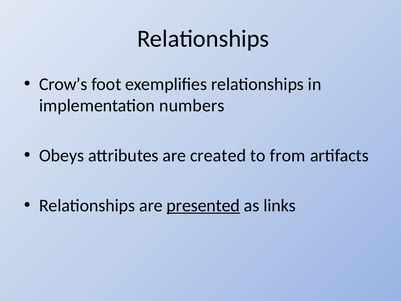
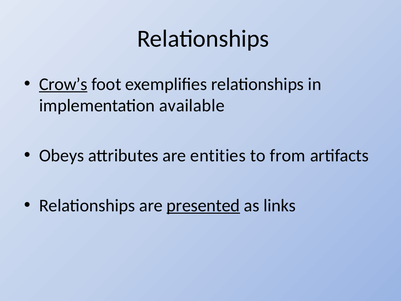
Crow’s underline: none -> present (63, 84)
numbers: numbers -> available (192, 106)
created: created -> entities (218, 155)
